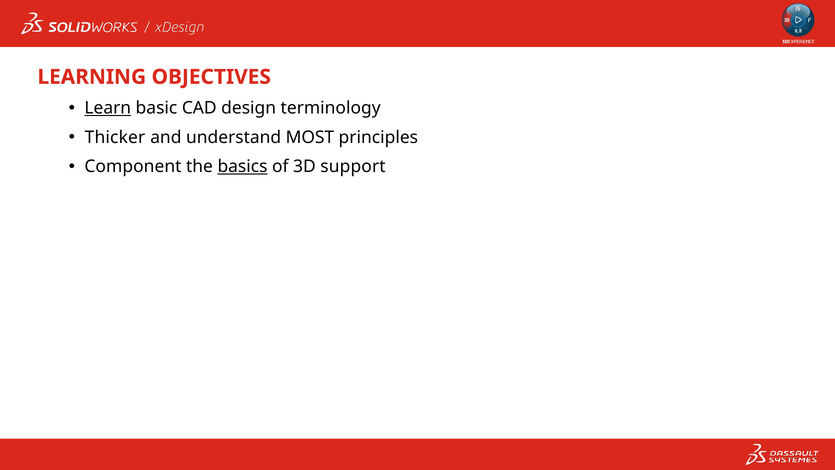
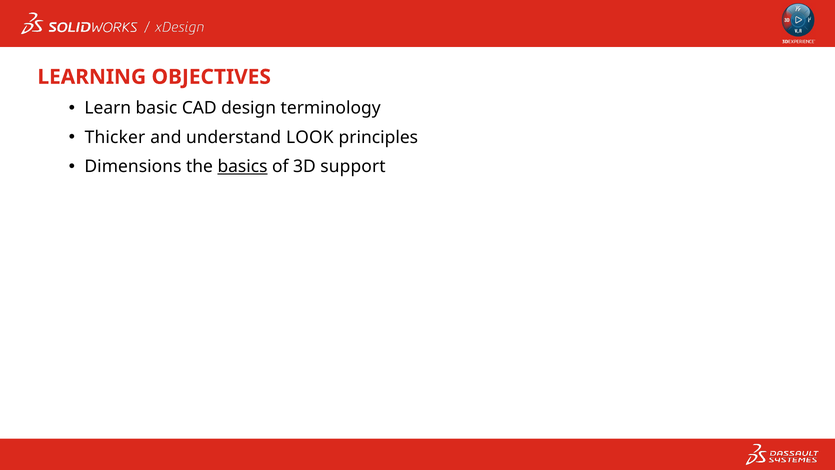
Learn underline: present -> none (108, 108)
MOST: MOST -> LOOK (310, 137)
Component: Component -> Dimensions (133, 166)
